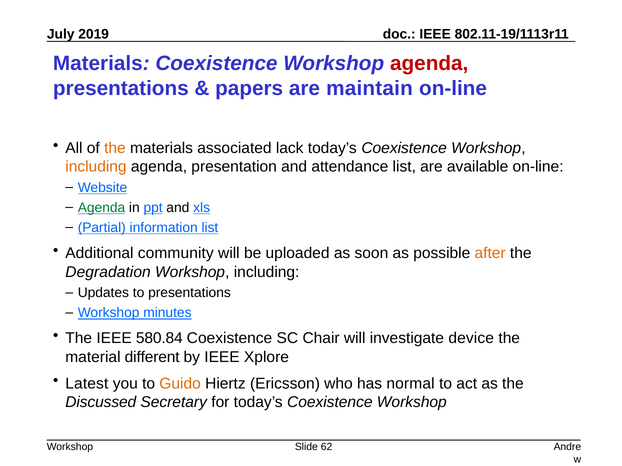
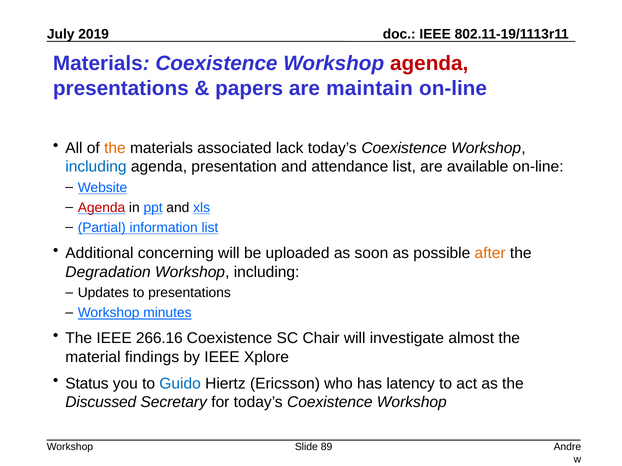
including colour: orange -> blue (96, 167)
Agenda colour: green -> red (102, 208)
community: community -> concerning (176, 254)
580.84: 580.84 -> 266.16 (159, 339)
device: device -> almost (471, 339)
different: different -> findings (152, 357)
Latest: Latest -> Status (87, 384)
Guido colour: orange -> blue (180, 384)
normal: normal -> latency (411, 384)
62: 62 -> 89 (327, 447)
